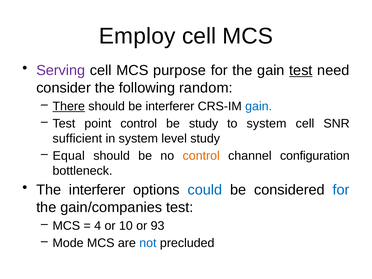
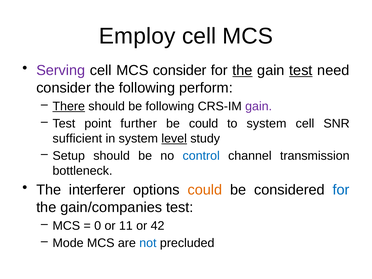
MCS purpose: purpose -> consider (180, 70)
the underline: none -> present (242, 70)
random: random -> perform (206, 88)
be interferer: interferer -> following (170, 106)
gain colour: blue -> purple (259, 106)
point control: control -> further (139, 124)
be study: study -> could (204, 124)
level underline: none -> present (174, 139)
Equal: Equal -> Setup (69, 156)
control colour: orange -> blue (201, 156)
configuration: configuration -> transmission (315, 156)
could colour: blue -> orange (205, 190)
4: 4 -> 0 (98, 226)
10: 10 -> 11 (126, 226)
93: 93 -> 42 (158, 226)
